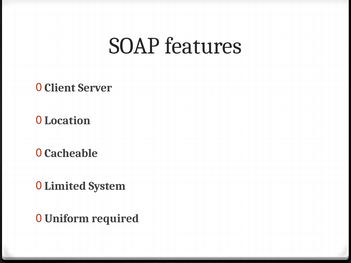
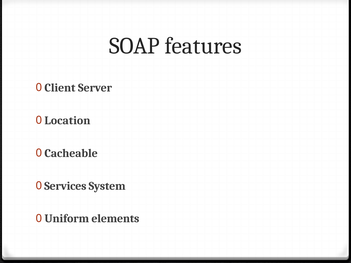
Limited: Limited -> Services (65, 186)
required: required -> elements (115, 219)
